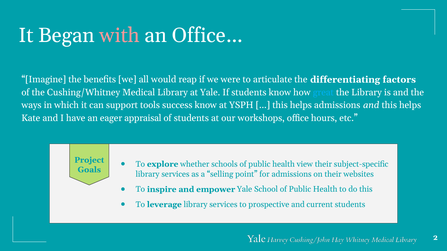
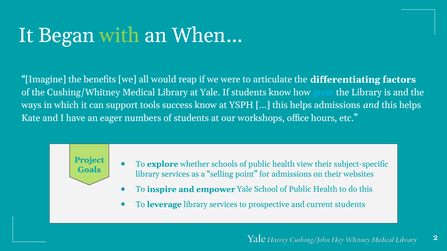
with colour: pink -> light green (120, 36)
Office…: Office… -> When… (207, 36)
appraisal: appraisal -> numbers (143, 118)
